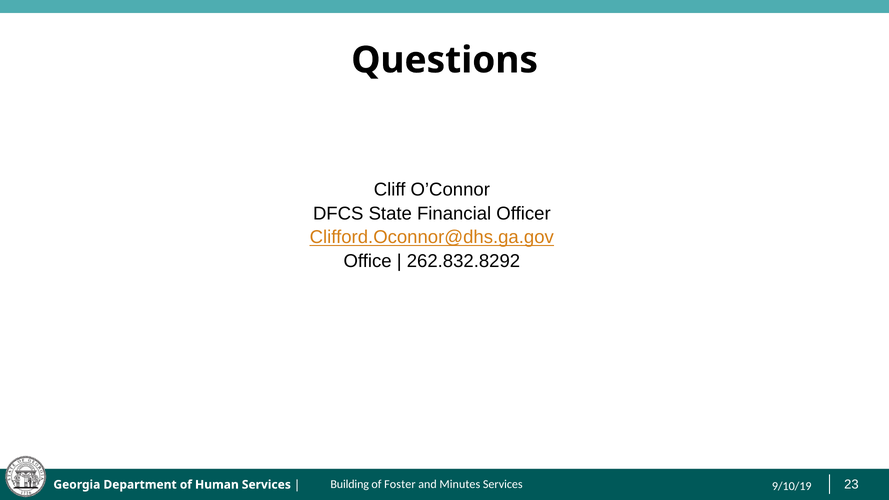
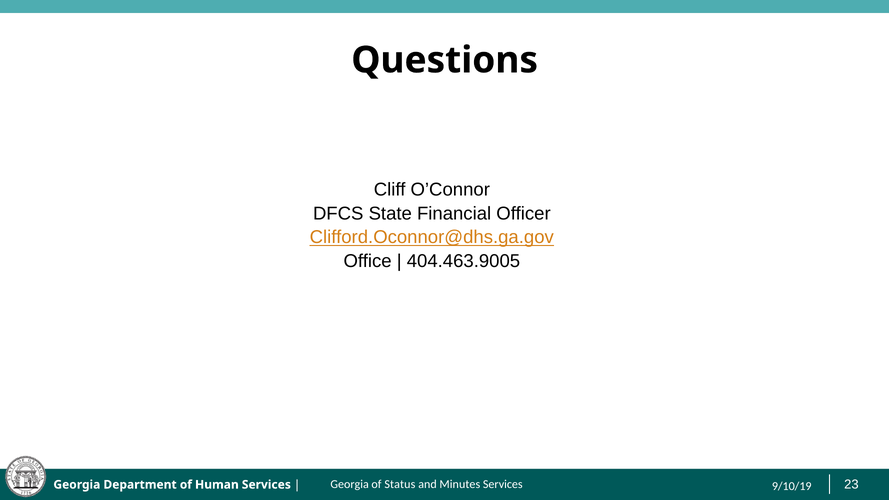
262.832.8292: 262.832.8292 -> 404.463.9005 (463, 261)
Building: Building -> Georgia (350, 484)
Foster: Foster -> Status (400, 484)
